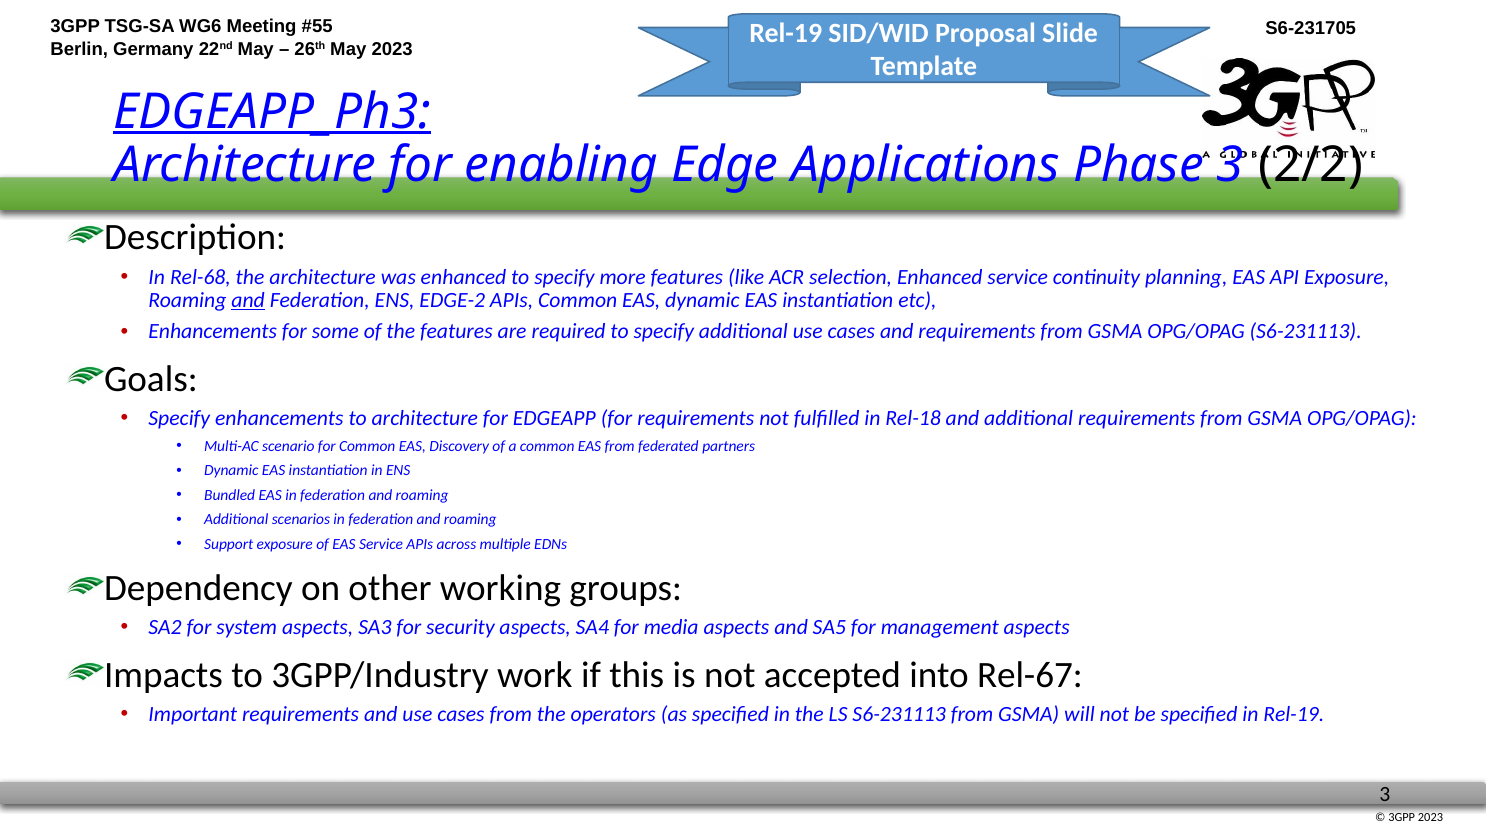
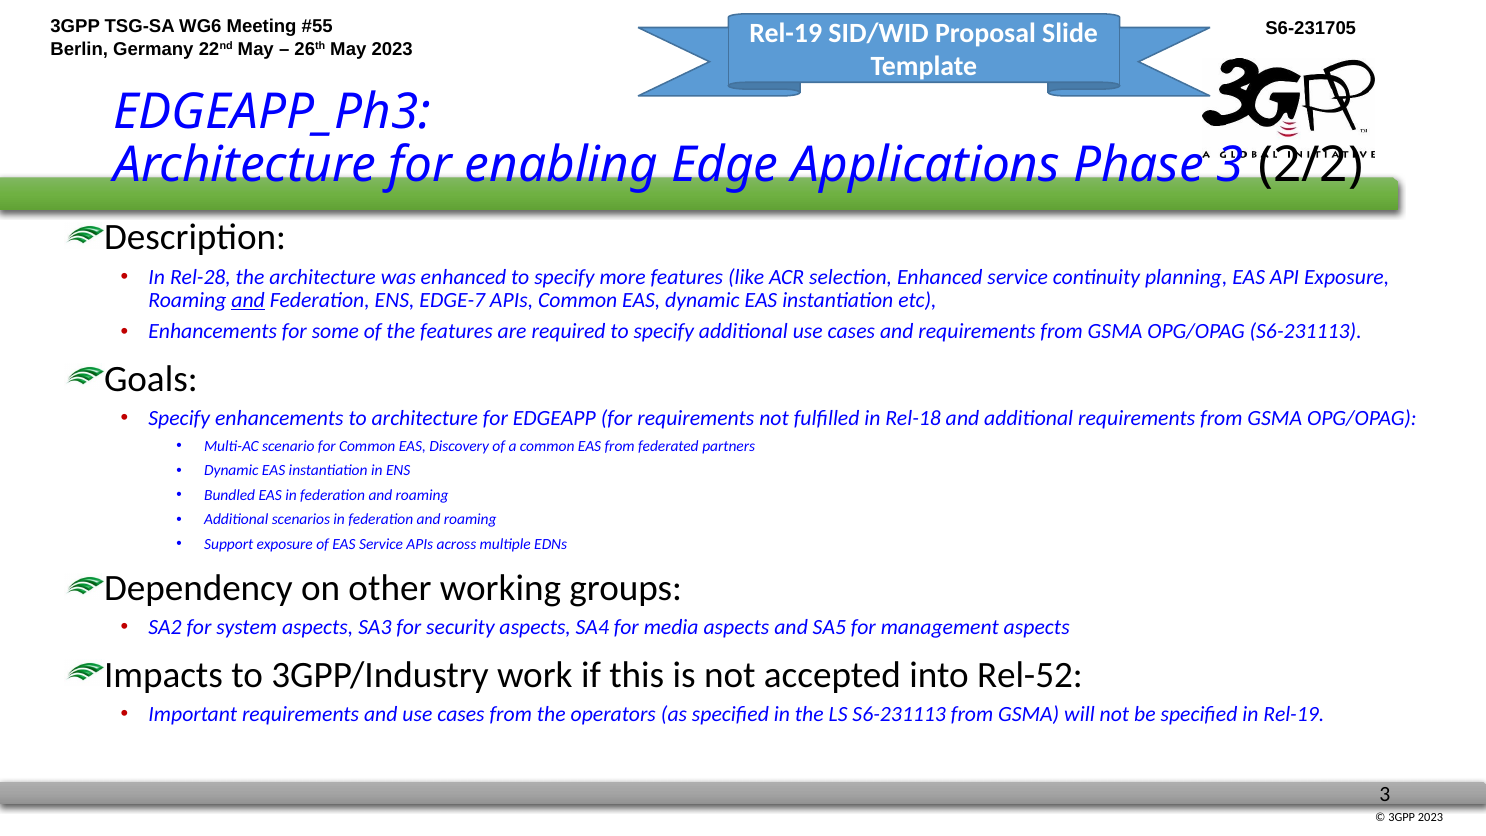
EDGEAPP_Ph3 underline: present -> none (272, 112)
Rel-68: Rel-68 -> Rel-28 (200, 277)
EDGE-2: EDGE-2 -> EDGE-7 (452, 300)
Rel-67: Rel-67 -> Rel-52 (1030, 675)
